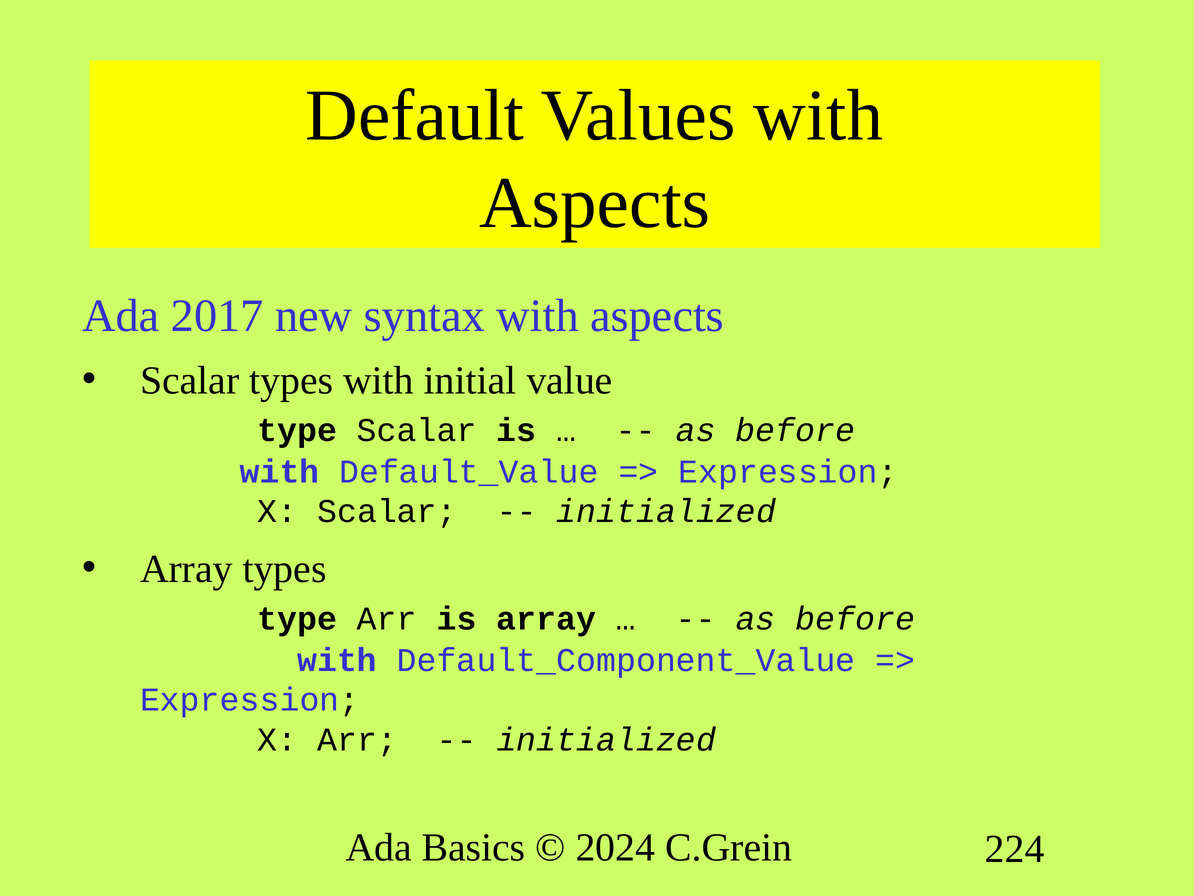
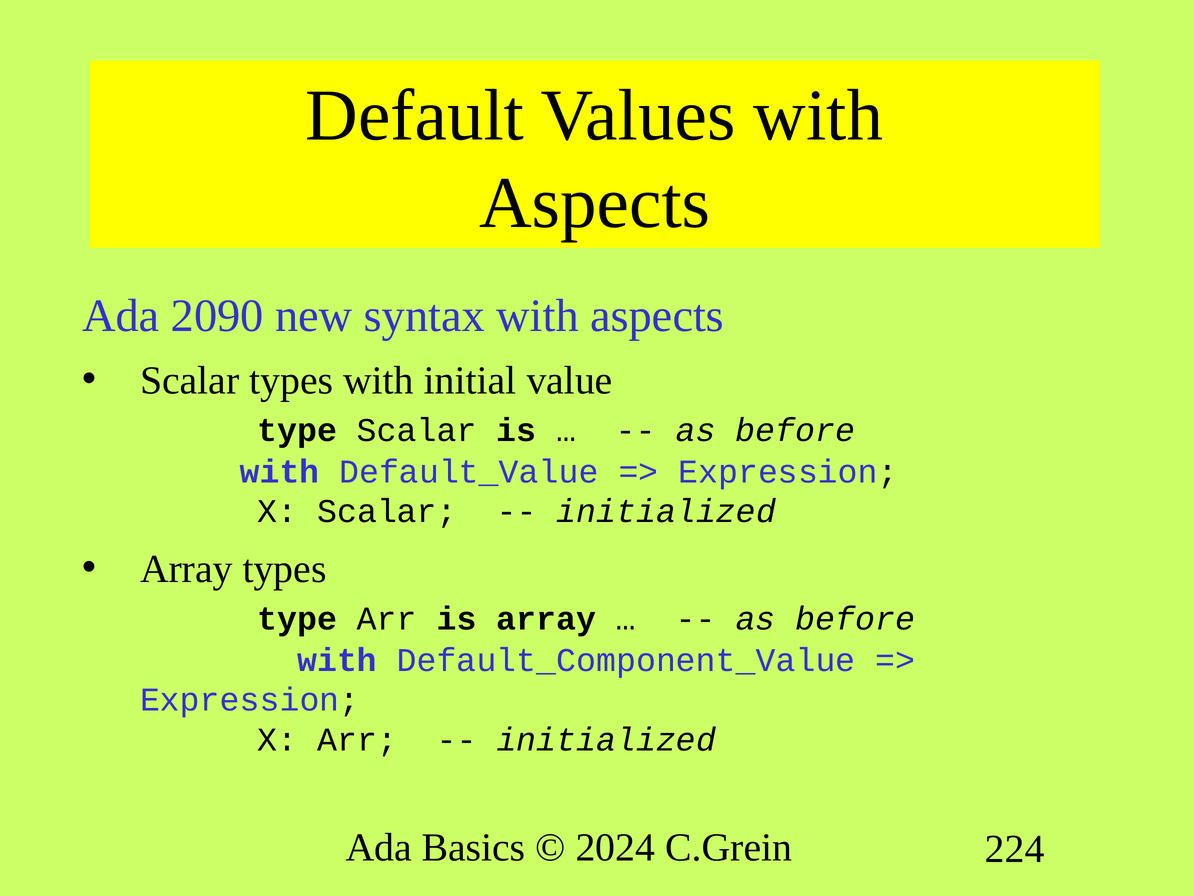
2017: 2017 -> 2090 (217, 316)
